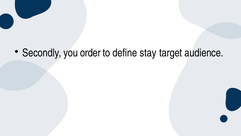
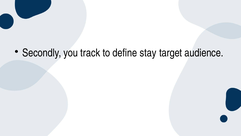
order: order -> track (90, 53)
